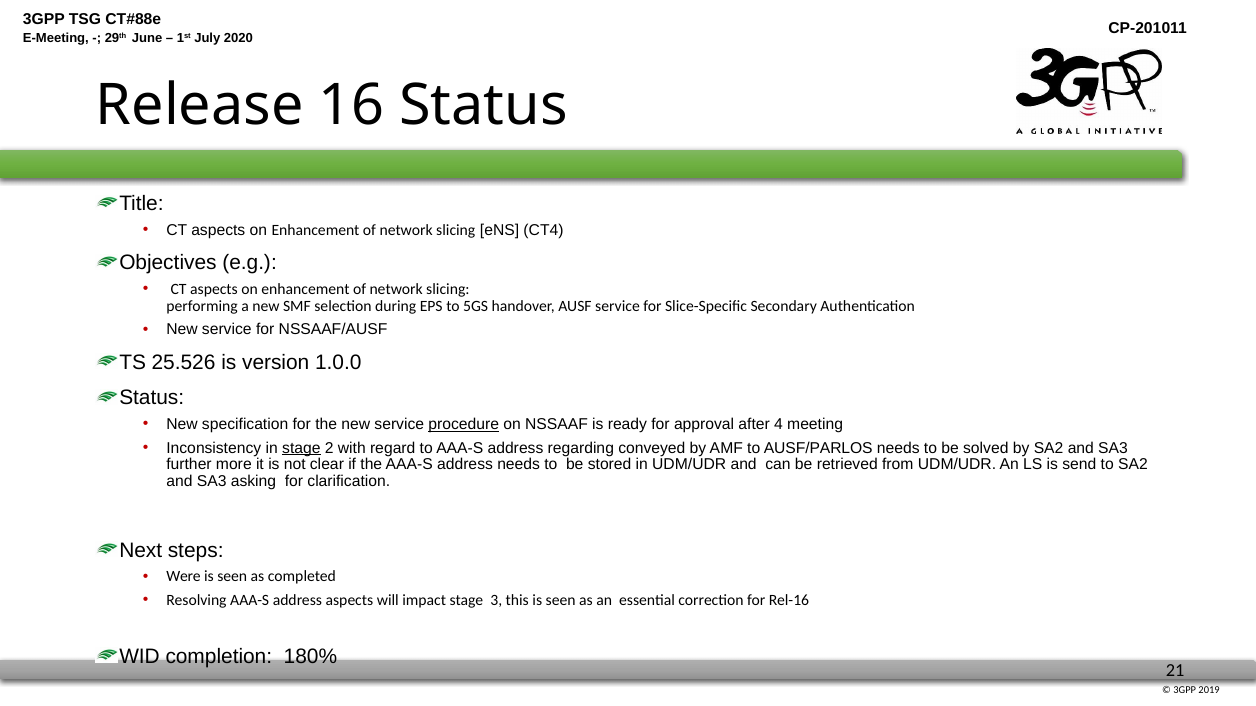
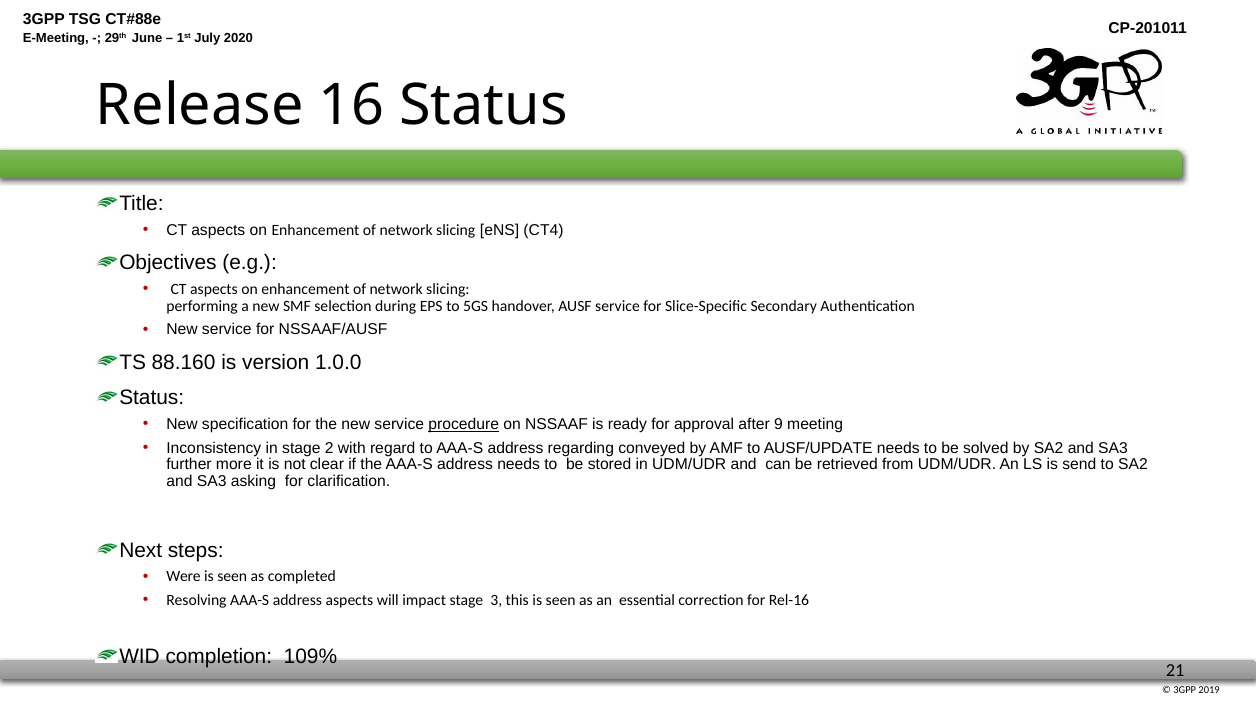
25.526: 25.526 -> 88.160 (184, 363)
4: 4 -> 9 (778, 425)
stage underline: present -> none (301, 448)
AUSF/PARLOS: AUSF/PARLOS -> AUSF/UPDATE (818, 448)
180%: 180% -> 109% (310, 657)
